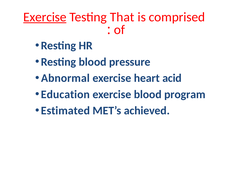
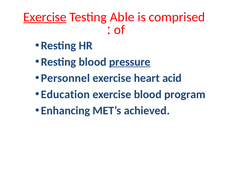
That: That -> Able (122, 17)
pressure underline: none -> present (130, 62)
Abnormal: Abnormal -> Personnel (65, 78)
Estimated: Estimated -> Enhancing (65, 111)
